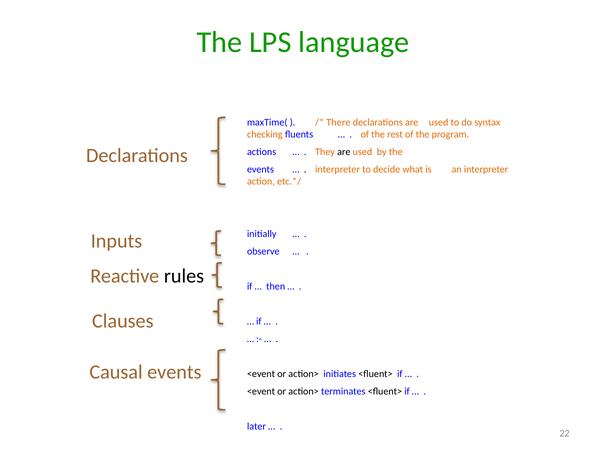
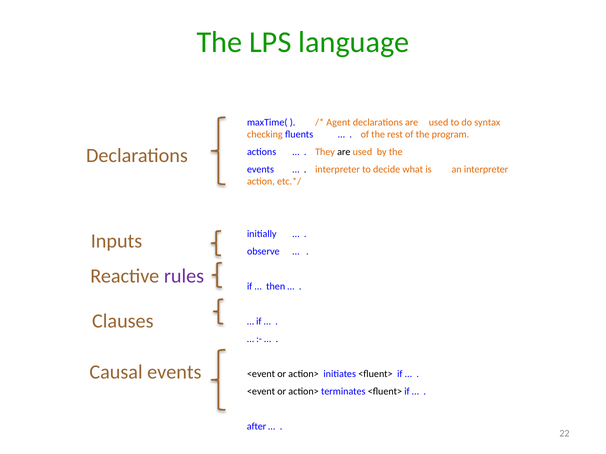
There: There -> Agent (338, 122)
rules colour: black -> purple (184, 276)
later: later -> after (257, 427)
